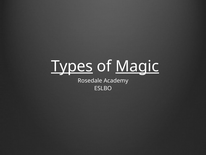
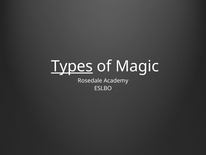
Magic underline: present -> none (137, 66)
